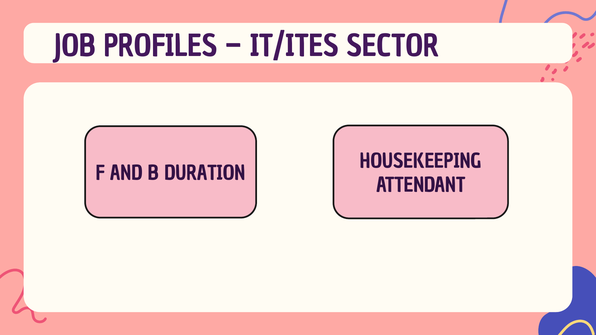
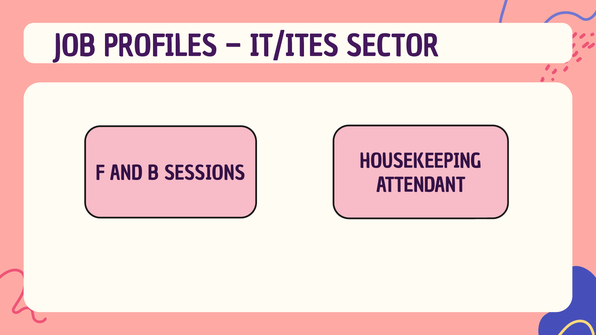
DURATION: DURATION -> SESSIONS (205, 173)
